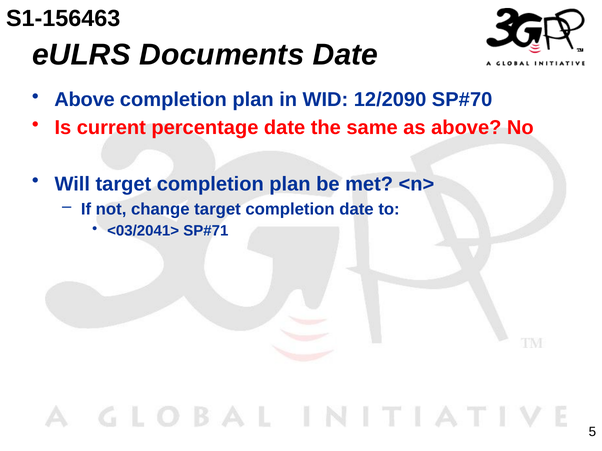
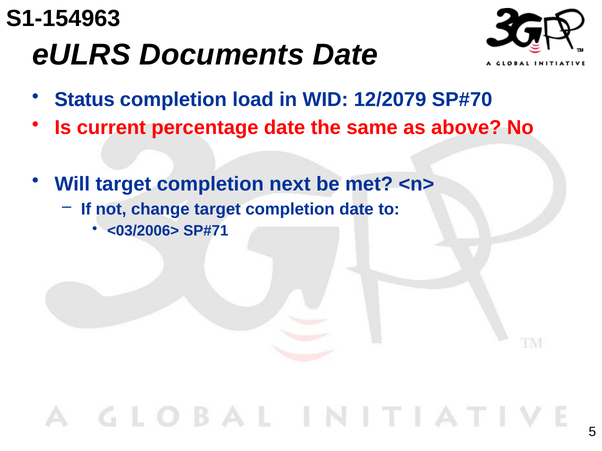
S1-156463: S1-156463 -> S1-154963 (63, 19)
Above: Above -> Status (85, 100)
plan: plan -> load (253, 100)
12/2090: 12/2090 -> 12/2079 (390, 100)
target completion plan: plan -> next (290, 184)
<03/2041>: <03/2041> -> <03/2006> (143, 231)
